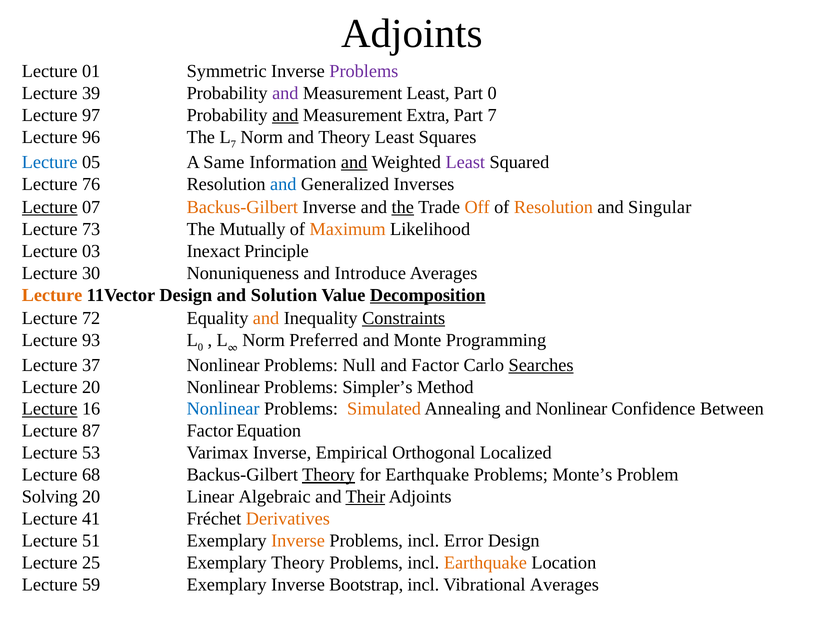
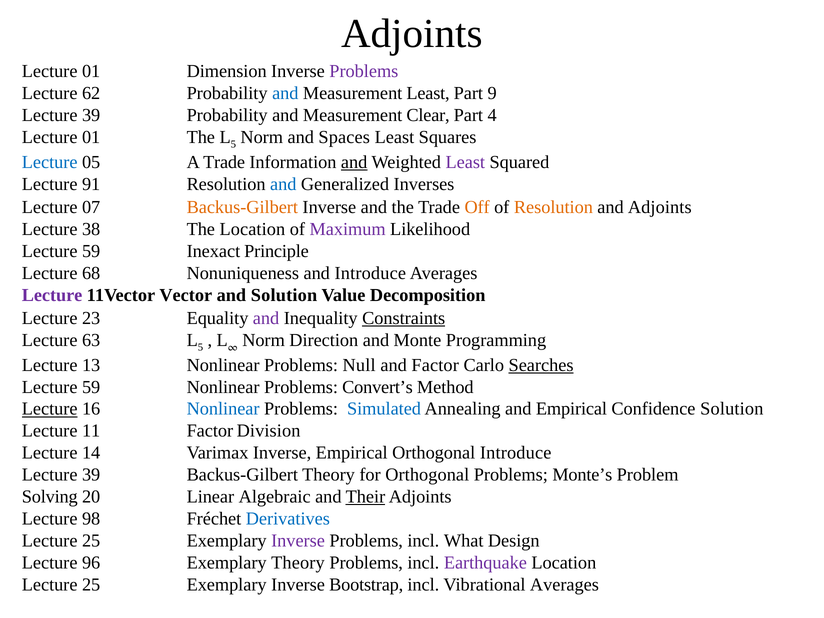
Symmetric: Symmetric -> Dimension (227, 71)
39: 39 -> 62 (91, 93)
and colour: purple -> blue (285, 93)
Part 0: 0 -> 9 (492, 93)
97: 97 -> 39 (91, 115)
and underline: present -> none (285, 115)
Extra: Extra -> Clear (428, 115)
Part 7: 7 -> 4 (492, 115)
96: 96 -> 01 (91, 137)
7: 7 -> 5 (233, 144)
and Theory: Theory -> Spaces (344, 137)
A Same: Same -> Trade (224, 162)
76: 76 -> 91 (91, 184)
Lecture underline: present -> none (50, 207)
the underline: present -> none (403, 207)
and Singular: Singular -> Adjoints (660, 207)
73: 73 -> 38 (91, 229)
The Mutually: Mutually -> Location (252, 229)
Maximum colour: orange -> purple (348, 229)
03: 03 -> 59 (91, 251)
30: 30 -> 68 (91, 273)
Lecture colour: orange -> purple (52, 295)
Design: Design -> Vector (186, 295)
Decomposition underline: present -> none (428, 295)
72: 72 -> 23 (91, 318)
and colour: orange -> purple (266, 318)
93: 93 -> 63 (91, 340)
0: 0 -> 5 (200, 347)
Preferred: Preferred -> Direction (324, 340)
37: 37 -> 13 (91, 365)
20: 20 -> 59 (91, 387)
Simpler’s: Simpler’s -> Convert’s (378, 387)
Simulated colour: orange -> blue (384, 409)
and Nonlinear: Nonlinear -> Empirical (571, 409)
Confidence Between: Between -> Solution (732, 409)
87: 87 -> 11 (91, 431)
Equation: Equation -> Division (269, 431)
53: 53 -> 14 (91, 453)
Orthogonal Localized: Localized -> Introduce (516, 453)
68: 68 -> 39 (91, 475)
Theory underline: present -> none (329, 475)
for Earthquake: Earthquake -> Orthogonal (427, 475)
41: 41 -> 98 (91, 519)
Derivatives colour: orange -> blue (288, 519)
51: 51 -> 25 (91, 541)
Inverse colour: orange -> purple (298, 541)
Error: Error -> What (464, 541)
25: 25 -> 96 (91, 563)
Earthquake colour: orange -> purple (485, 563)
59: 59 -> 25 (91, 585)
